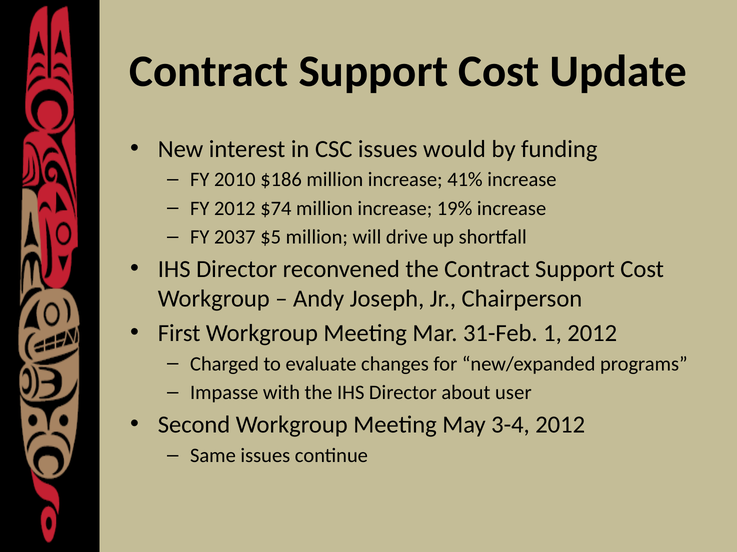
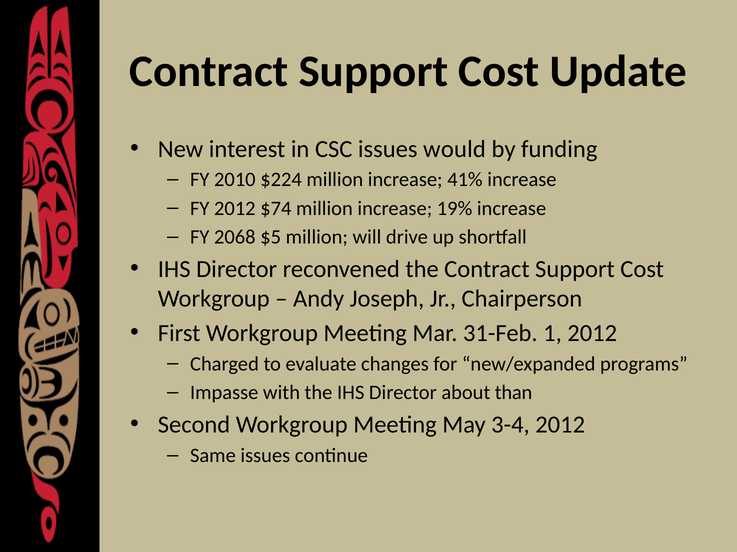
$186: $186 -> $224 (281, 180)
2037: 2037 -> 2068 (235, 237)
user: user -> than (514, 393)
